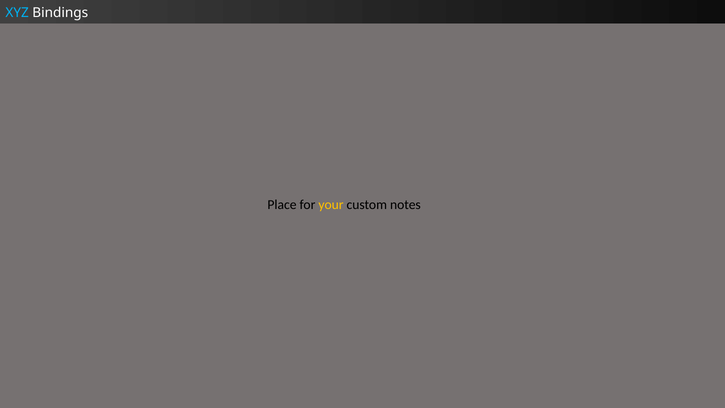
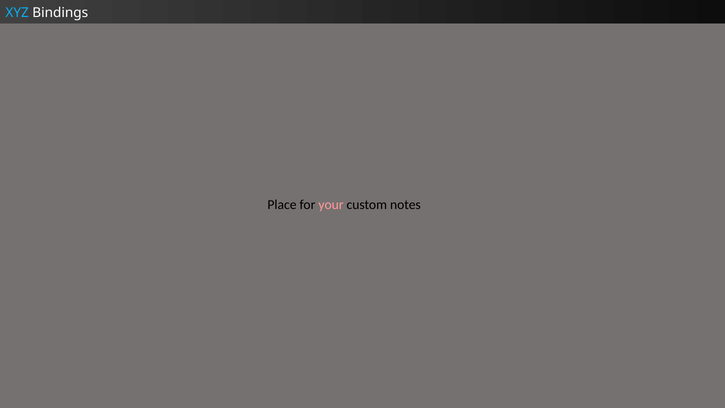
your colour: yellow -> pink (331, 205)
